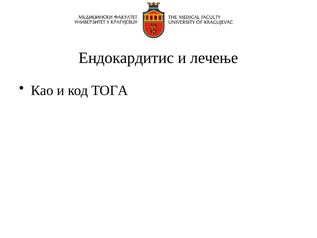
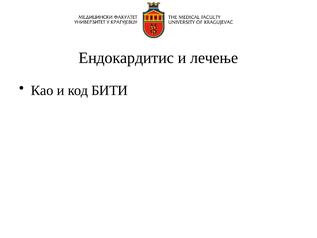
ТОГА: ТОГА -> БИТИ (110, 90)
